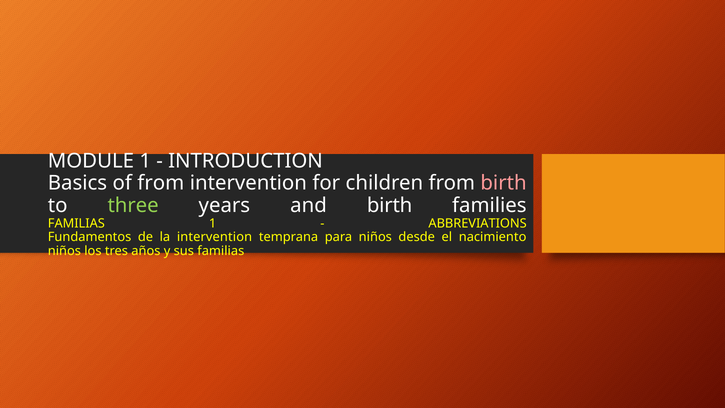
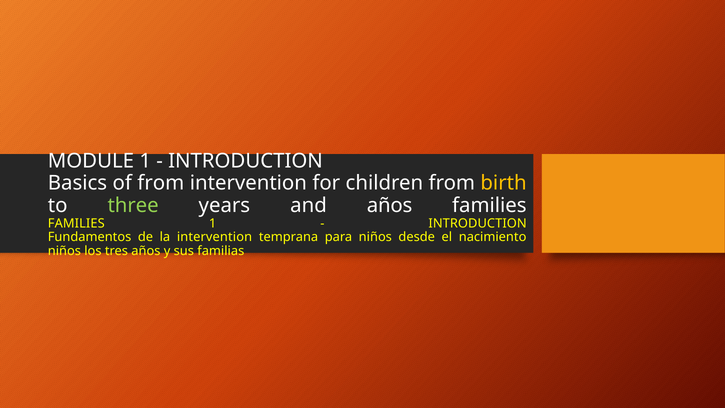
birth colour: pink -> yellow (504, 183)
and birth: birth -> años (390, 205)
FAMILIAS: FAMILIAS -> FAMILIES (76, 223)
ABBREVIATIONS: ABBREVIATIONS -> INTRODUCTION (478, 223)
